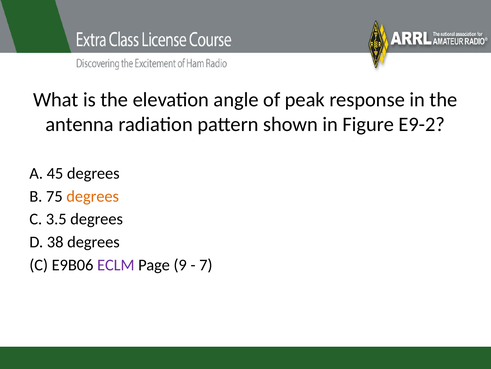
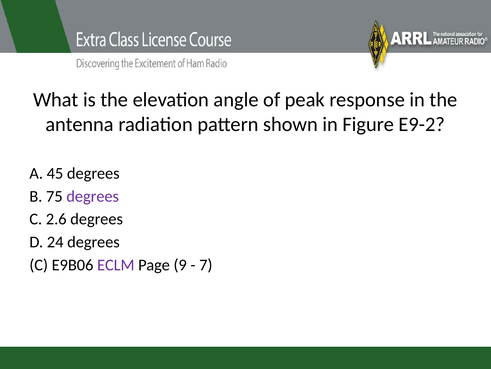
degrees colour: orange -> purple (93, 196)
3.5: 3.5 -> 2.6 (56, 219)
38: 38 -> 24 (55, 242)
